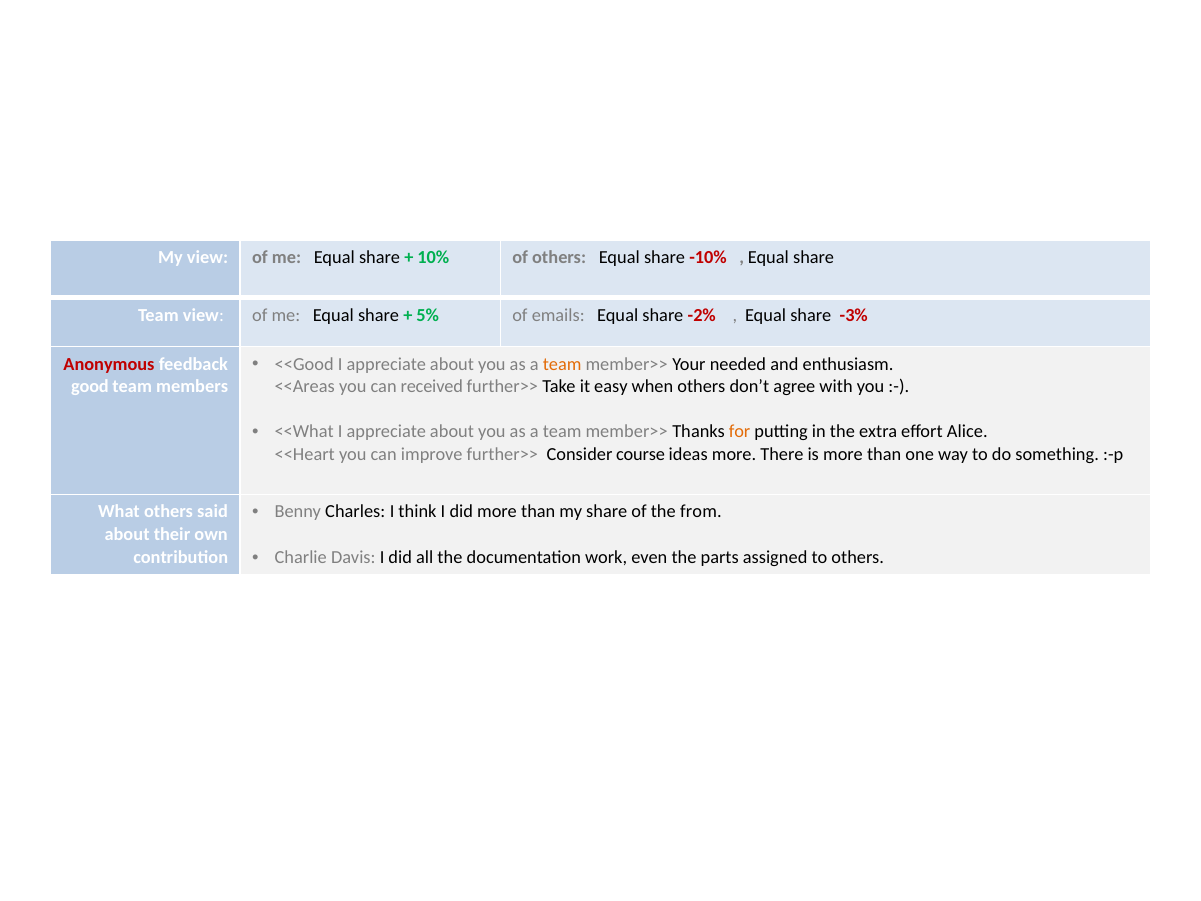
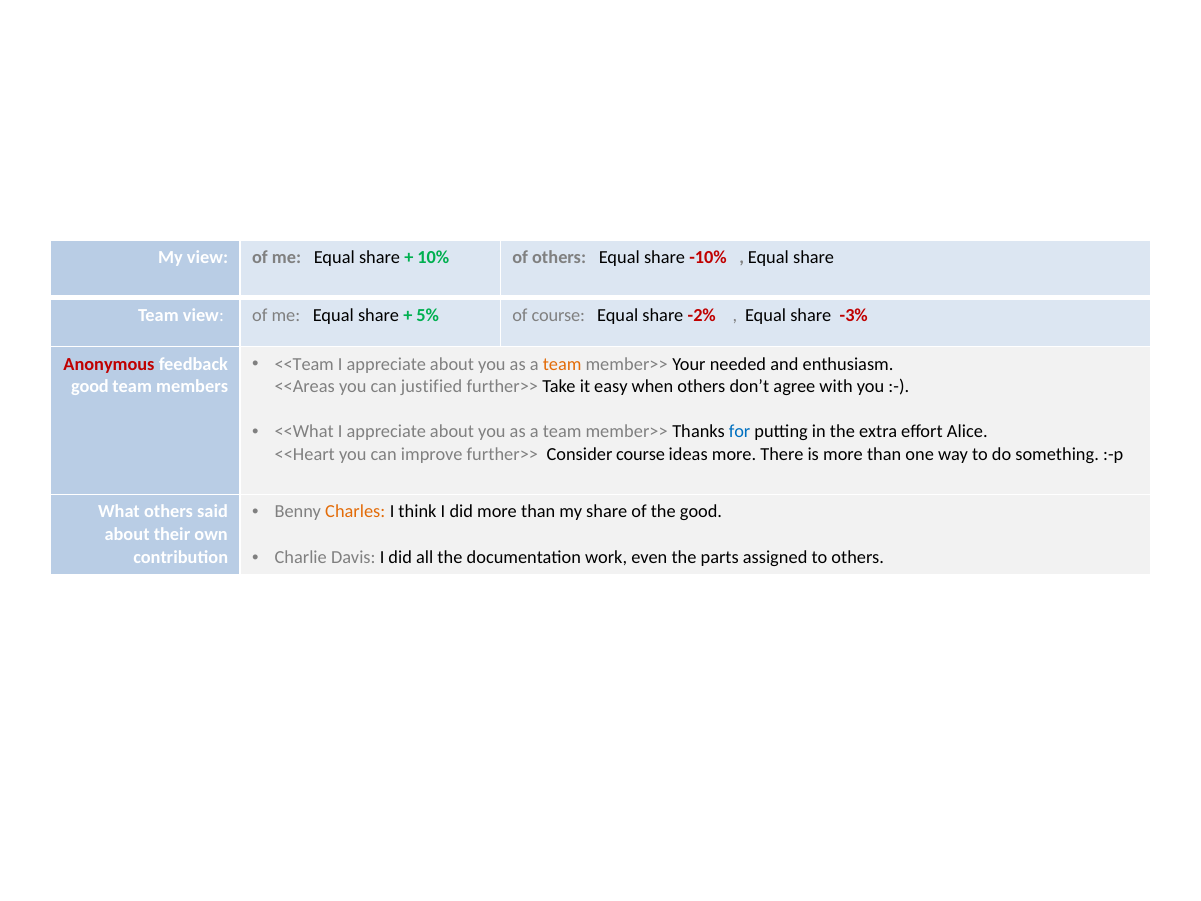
of emails: emails -> course (558, 315)
<<Good: <<Good -> <<Team (304, 364)
received: received -> justified (432, 386)
for colour: orange -> blue (740, 432)
Charles colour: black -> orange (355, 512)
the from: from -> good (701, 512)
